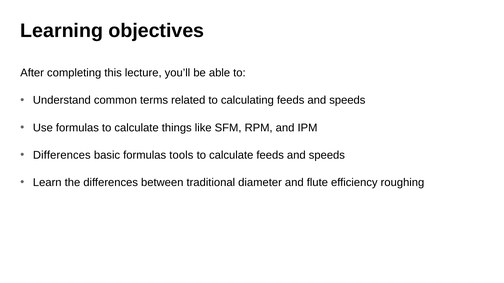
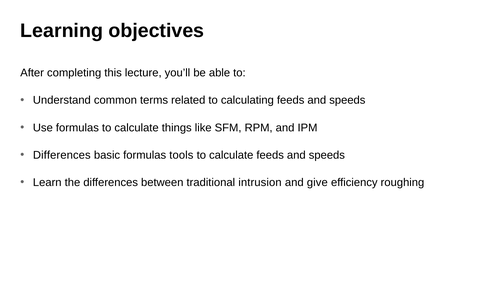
diameter: diameter -> intrusion (260, 183)
flute: flute -> give (317, 183)
